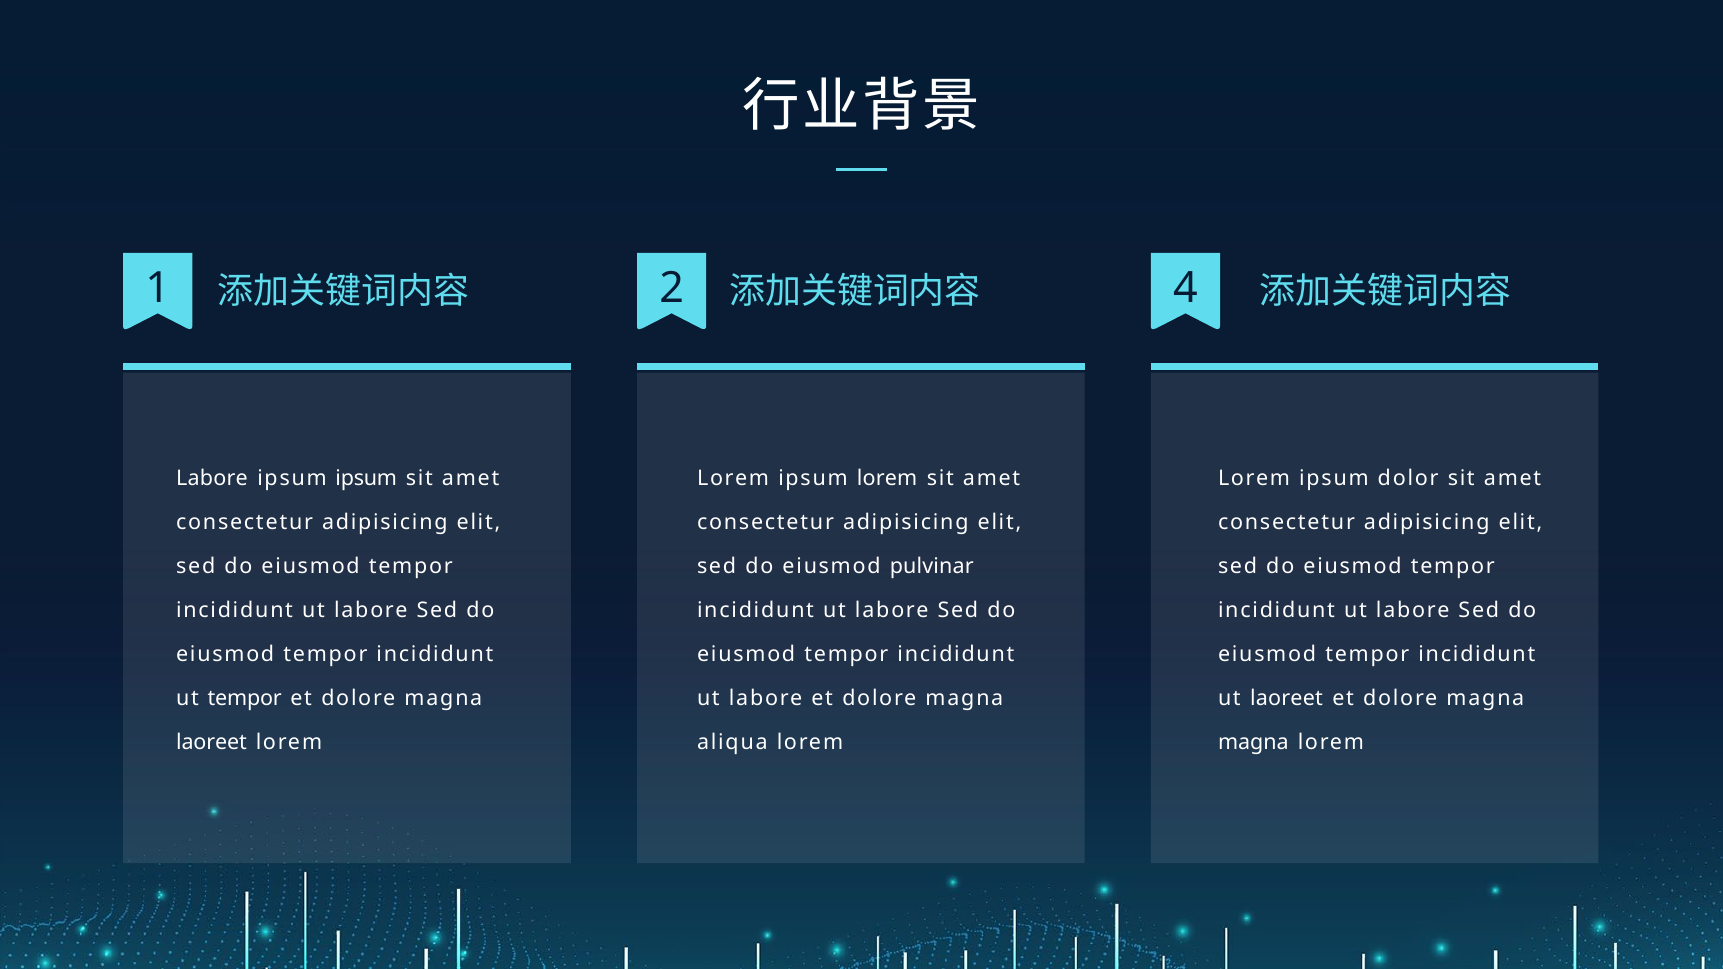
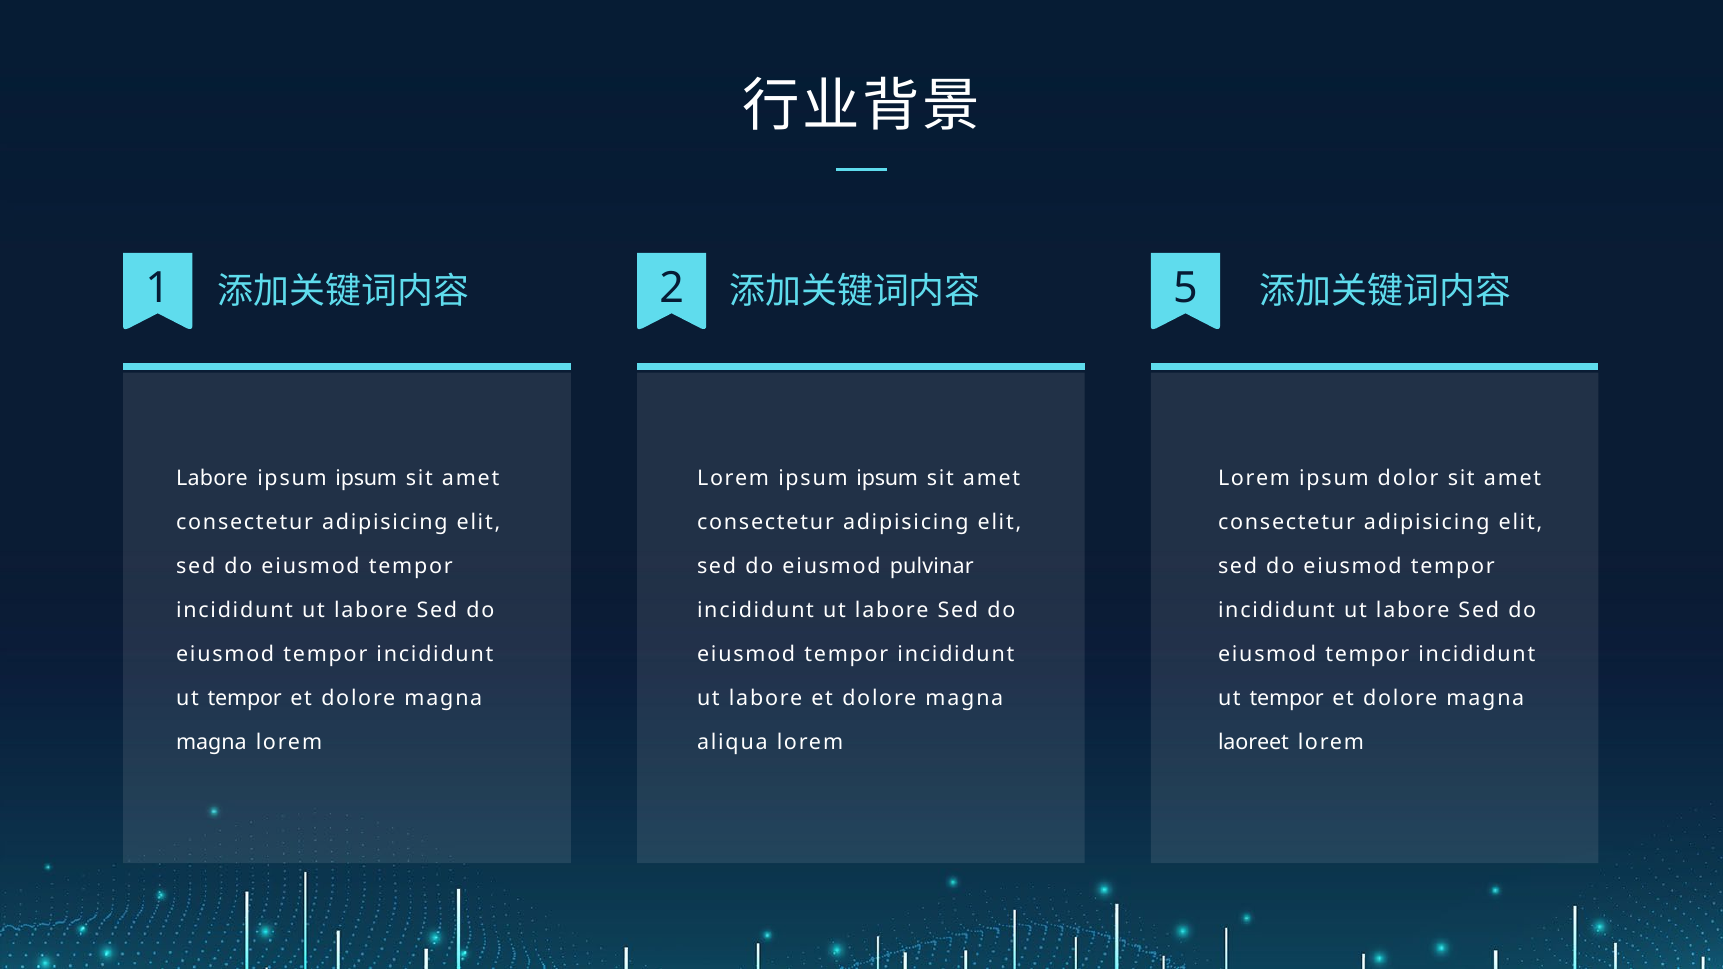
4: 4 -> 5 (1185, 288)
Lorem ipsum lorem: lorem -> ipsum (887, 479)
laoreet: laoreet -> tempor (1287, 698)
laoreet: laoreet -> magna (211, 742)
magna: magna -> laoreet (1253, 742)
